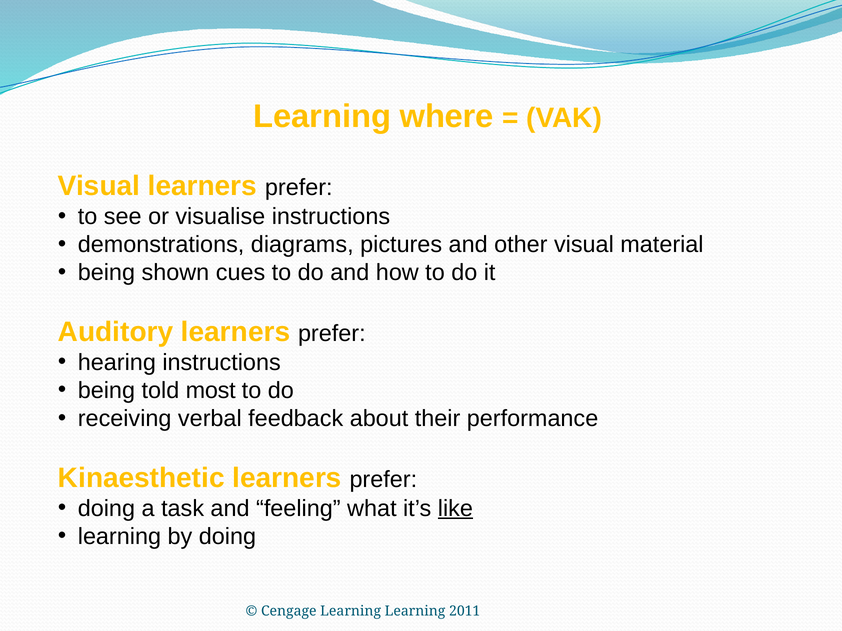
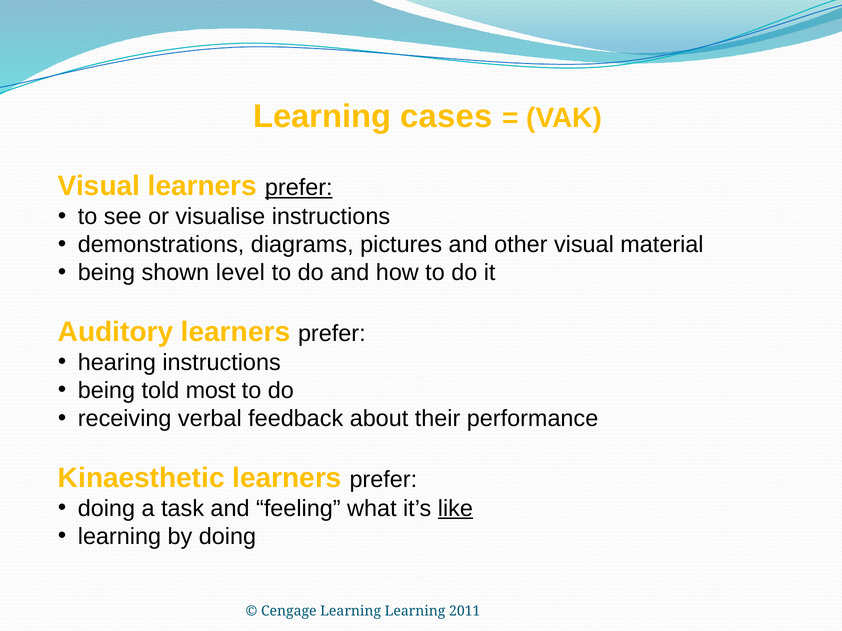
where: where -> cases (446, 116)
prefer underline: none -> present (299, 188)
cues: cues -> level (240, 273)
